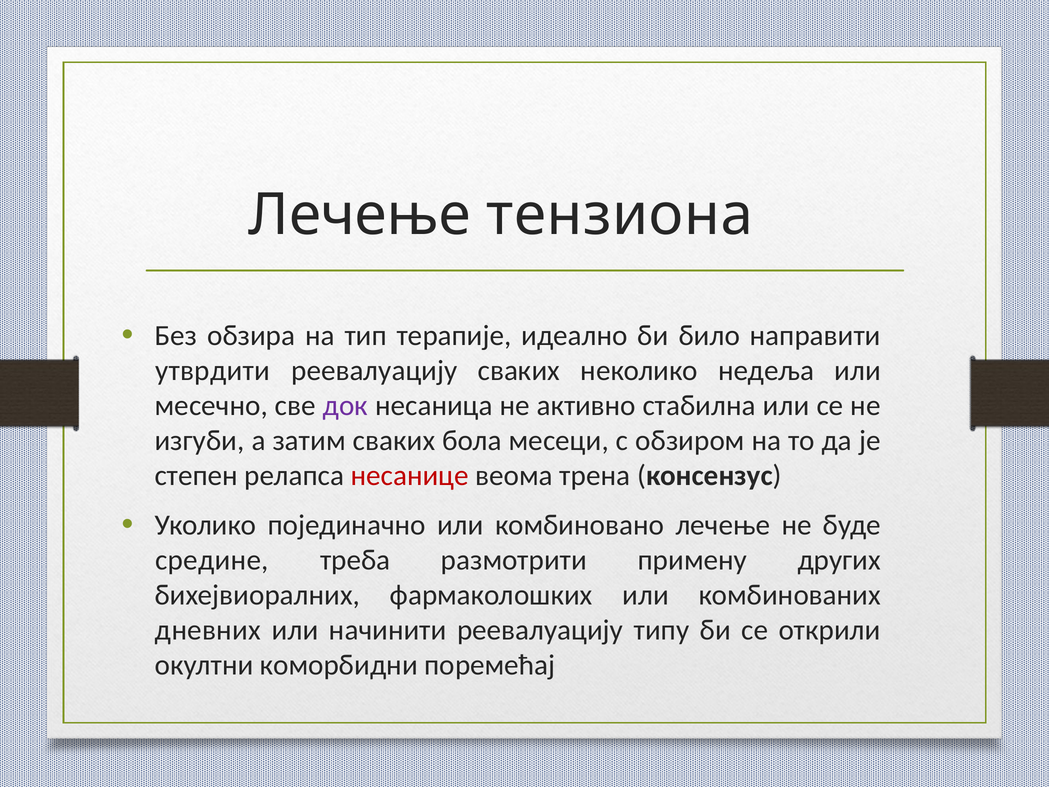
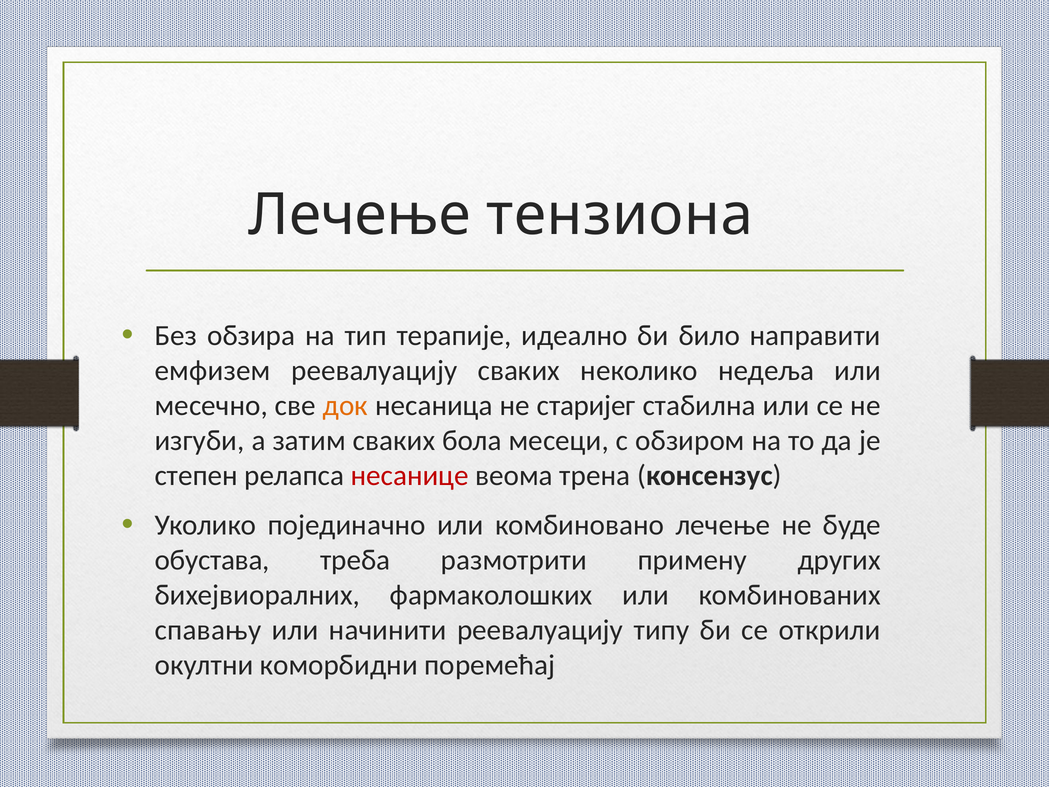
утврдити: утврдити -> eмфизeм (213, 370)
док colour: purple -> orange (345, 405)
активно: активно -> старијег (586, 405)
средине: средине -> oбустaвa (212, 560)
дневних: дневних -> спавању (208, 630)
